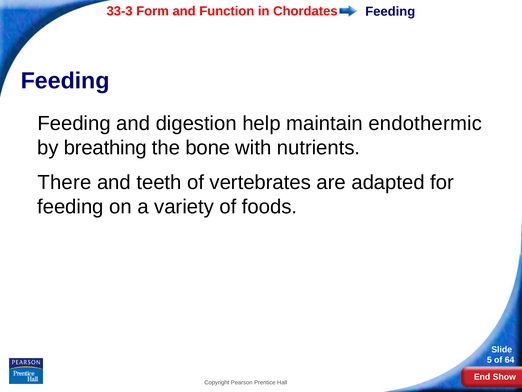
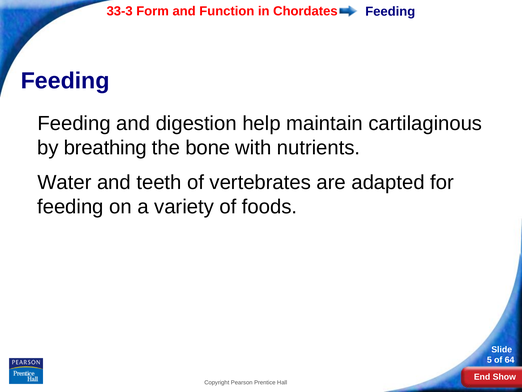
endothermic: endothermic -> cartilaginous (425, 123)
There: There -> Water (64, 182)
